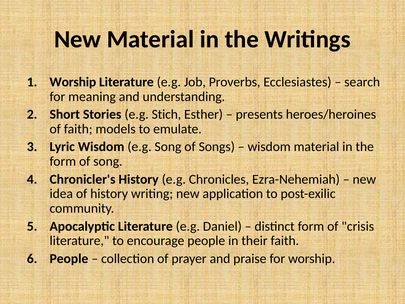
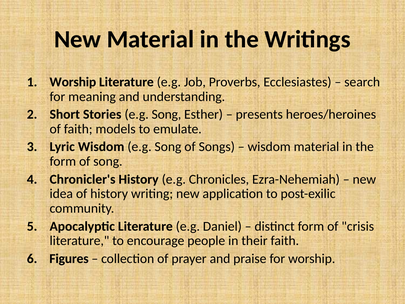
Stories e.g Stich: Stich -> Song (166, 114)
People: People -> Figures (69, 258)
